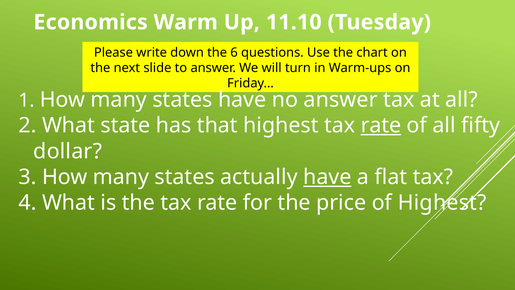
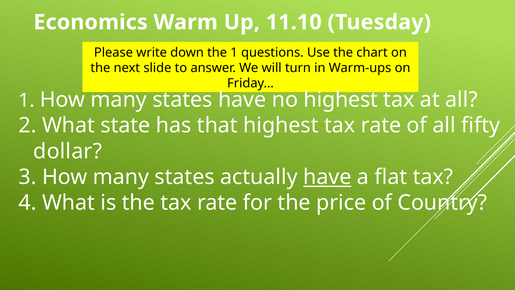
the 6: 6 -> 1 (234, 52)
no answer: answer -> highest (341, 100)
rate underline: present -> none (381, 125)
of Highest: Highest -> Country (442, 203)
